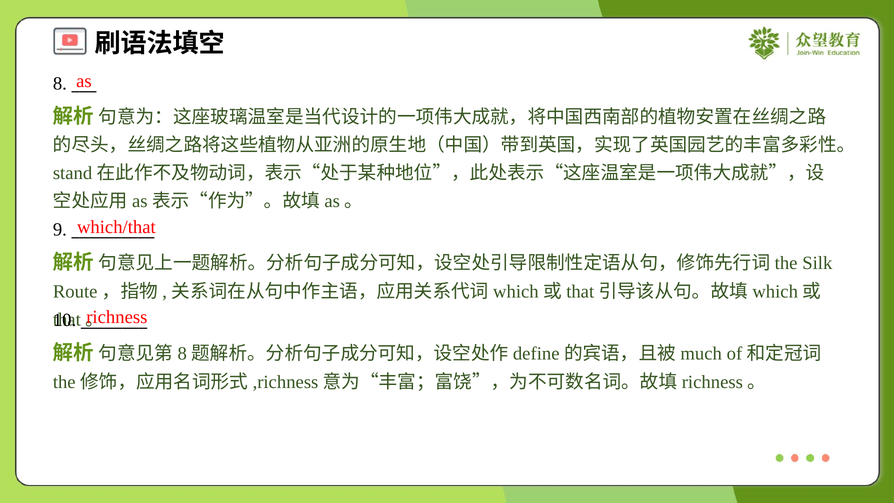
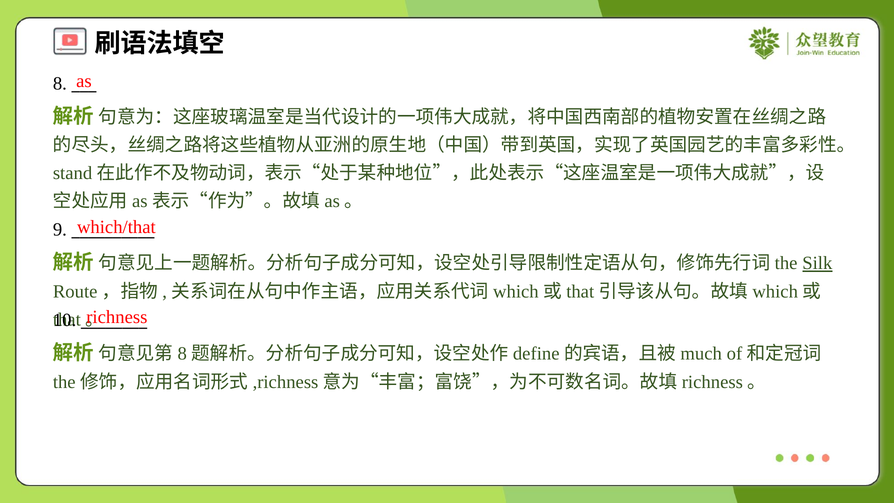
Silk underline: none -> present (817, 263)
